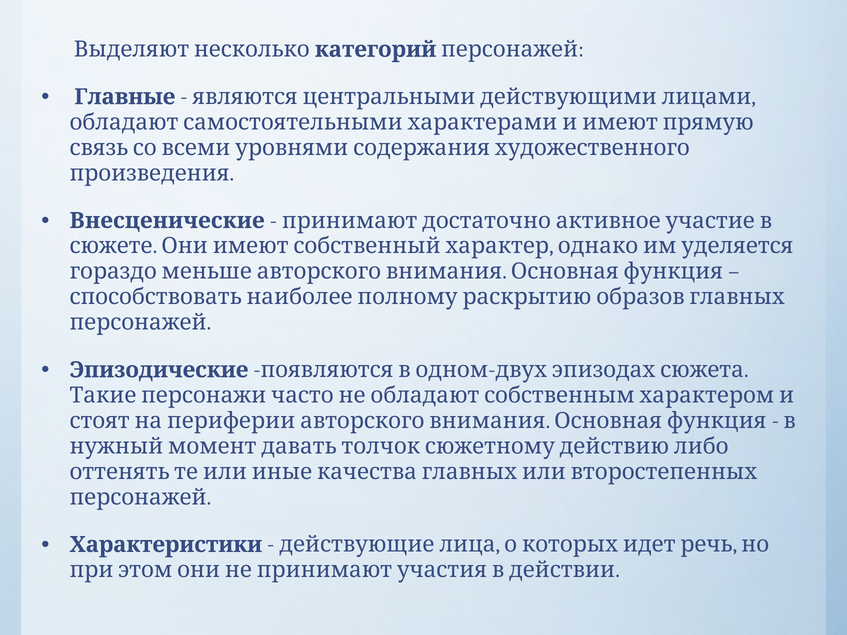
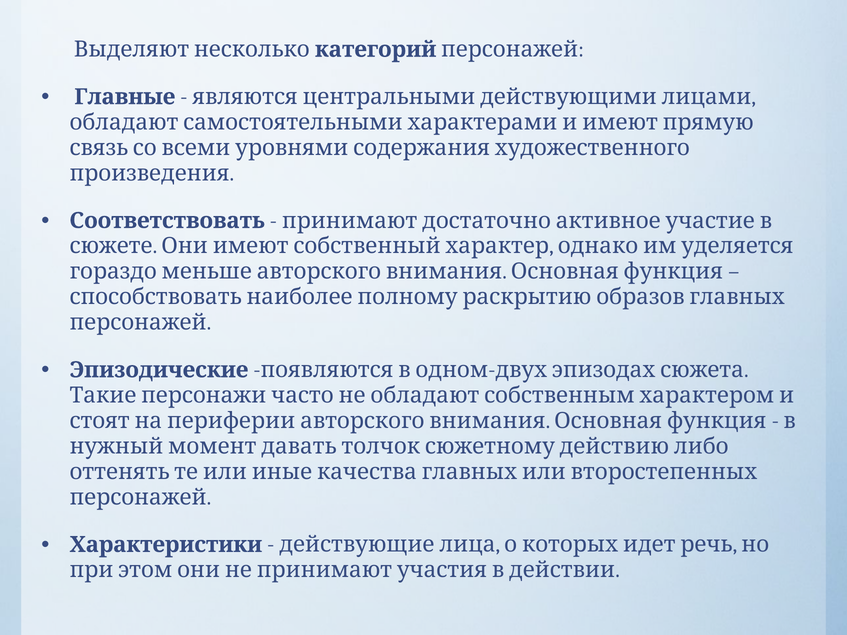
Внесценические: Внесценические -> Соответствовать (167, 221)
